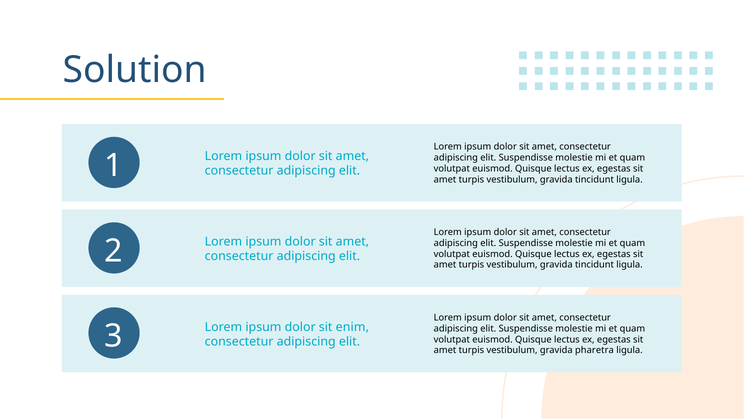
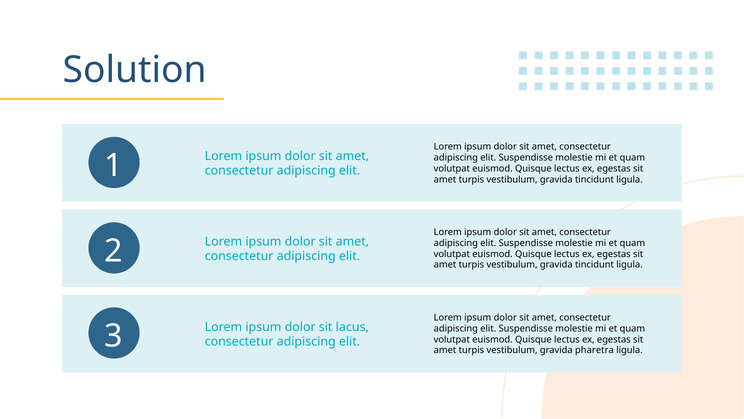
enim: enim -> lacus (352, 327)
